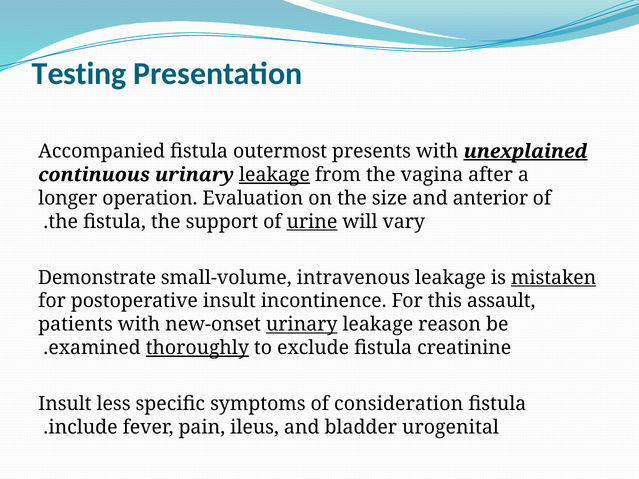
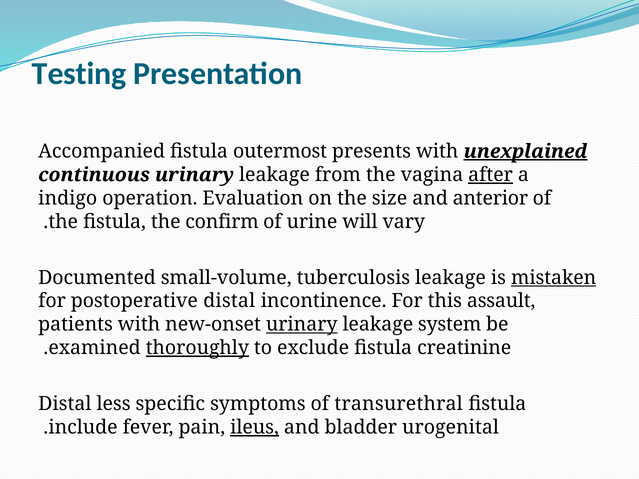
leakage underline: present -> none (274, 175)
after underline: none -> present (491, 175)
longer: longer -> indigo (68, 198)
support: support -> confirm (222, 222)
urine underline: present -> none (312, 222)
Demonstrate: Demonstrate -> Documented (97, 278)
intravenous: intravenous -> tuberculosis (353, 278)
postoperative insult: insult -> distal (229, 301)
reason: reason -> system (450, 325)
Insult: Insult -> Distal (65, 404)
consideration: consideration -> transurethral (399, 404)
ileus underline: none -> present (255, 428)
